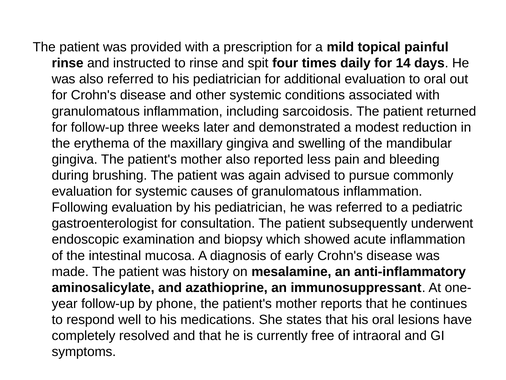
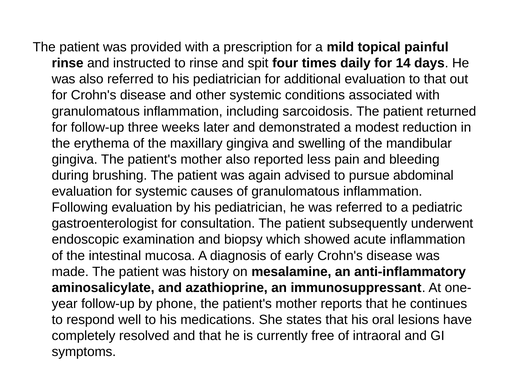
to oral: oral -> that (435, 79)
commonly: commonly -> abdominal (423, 175)
